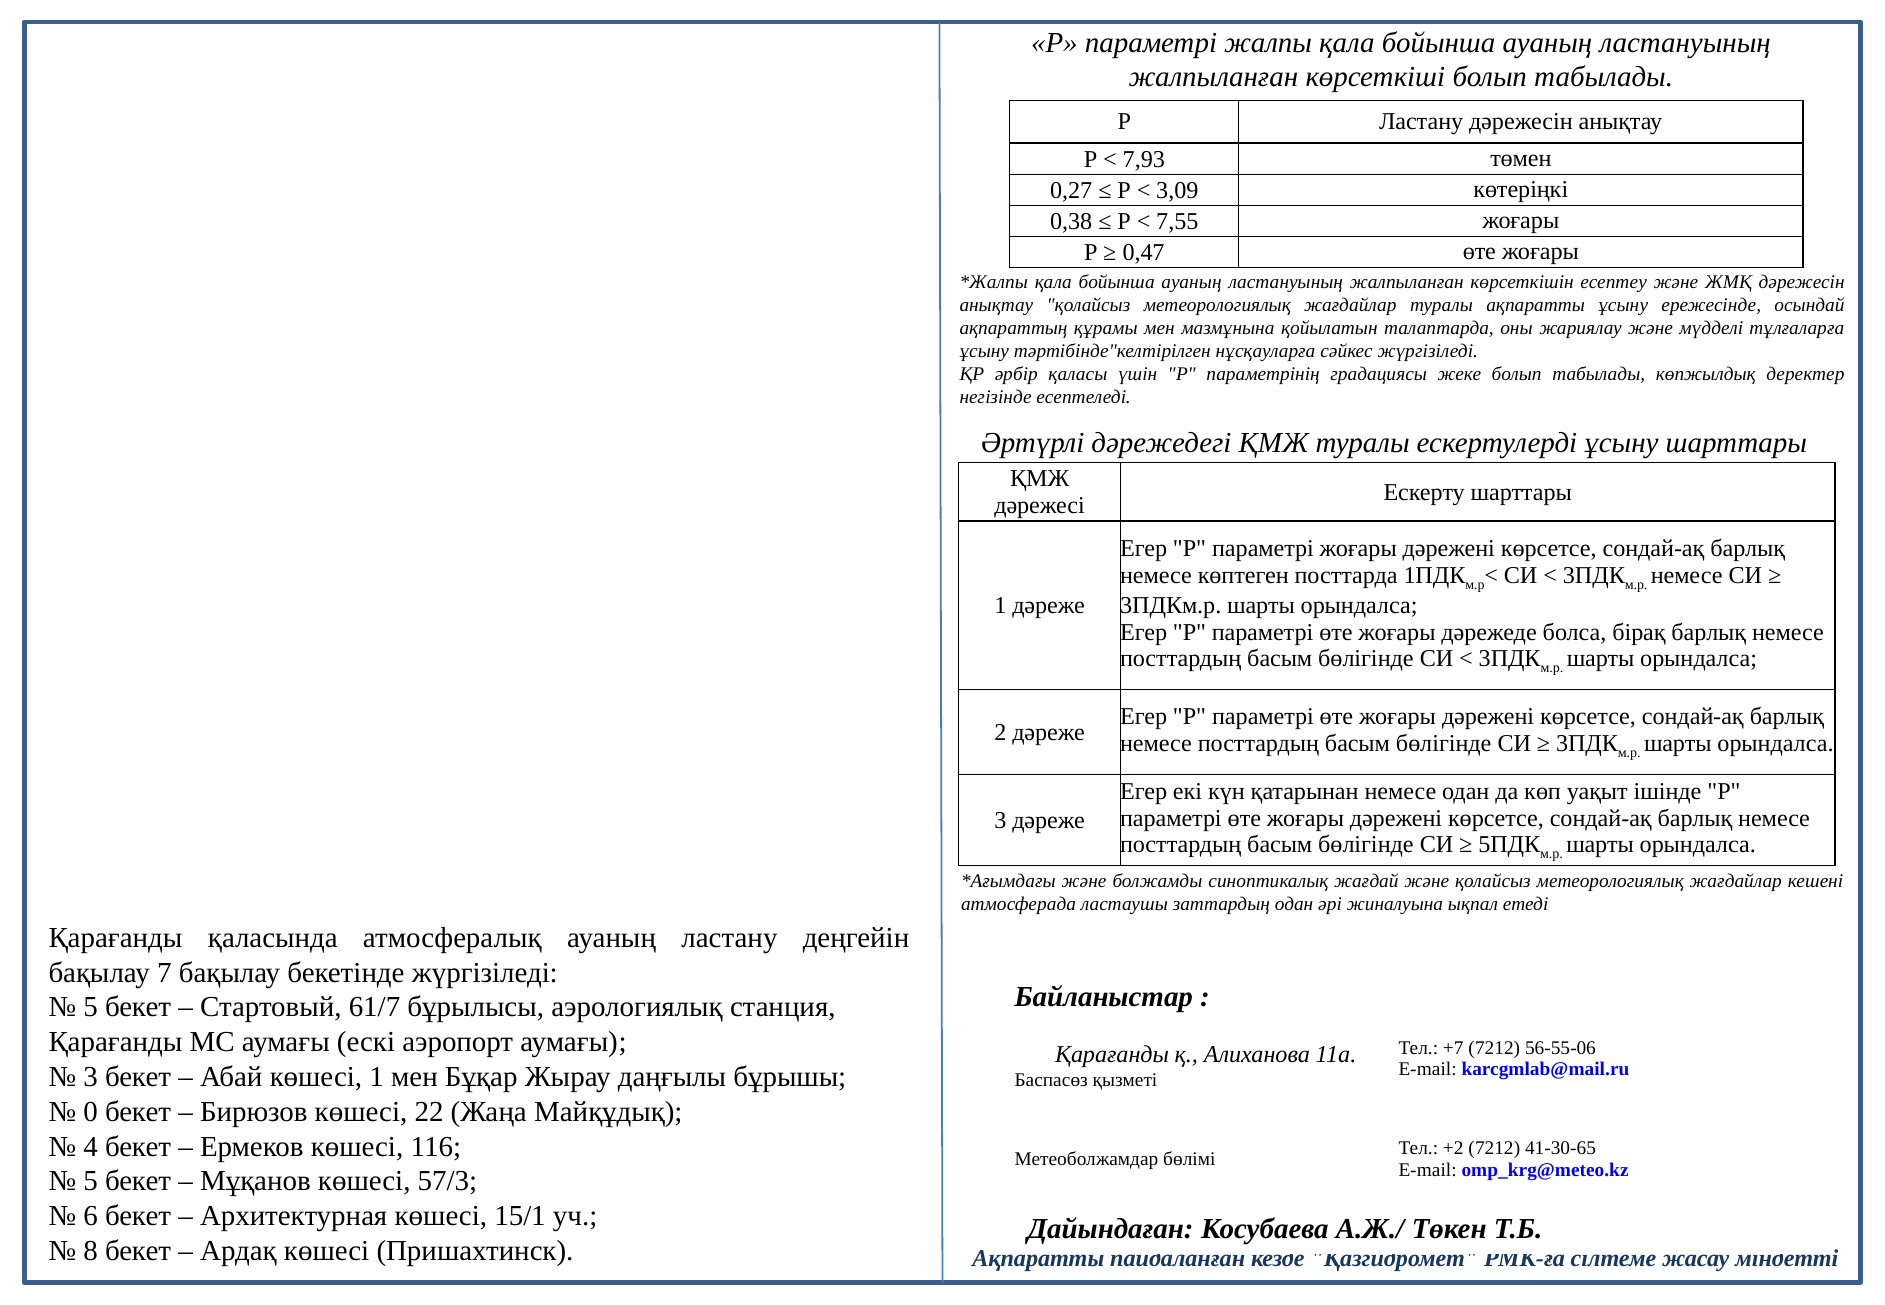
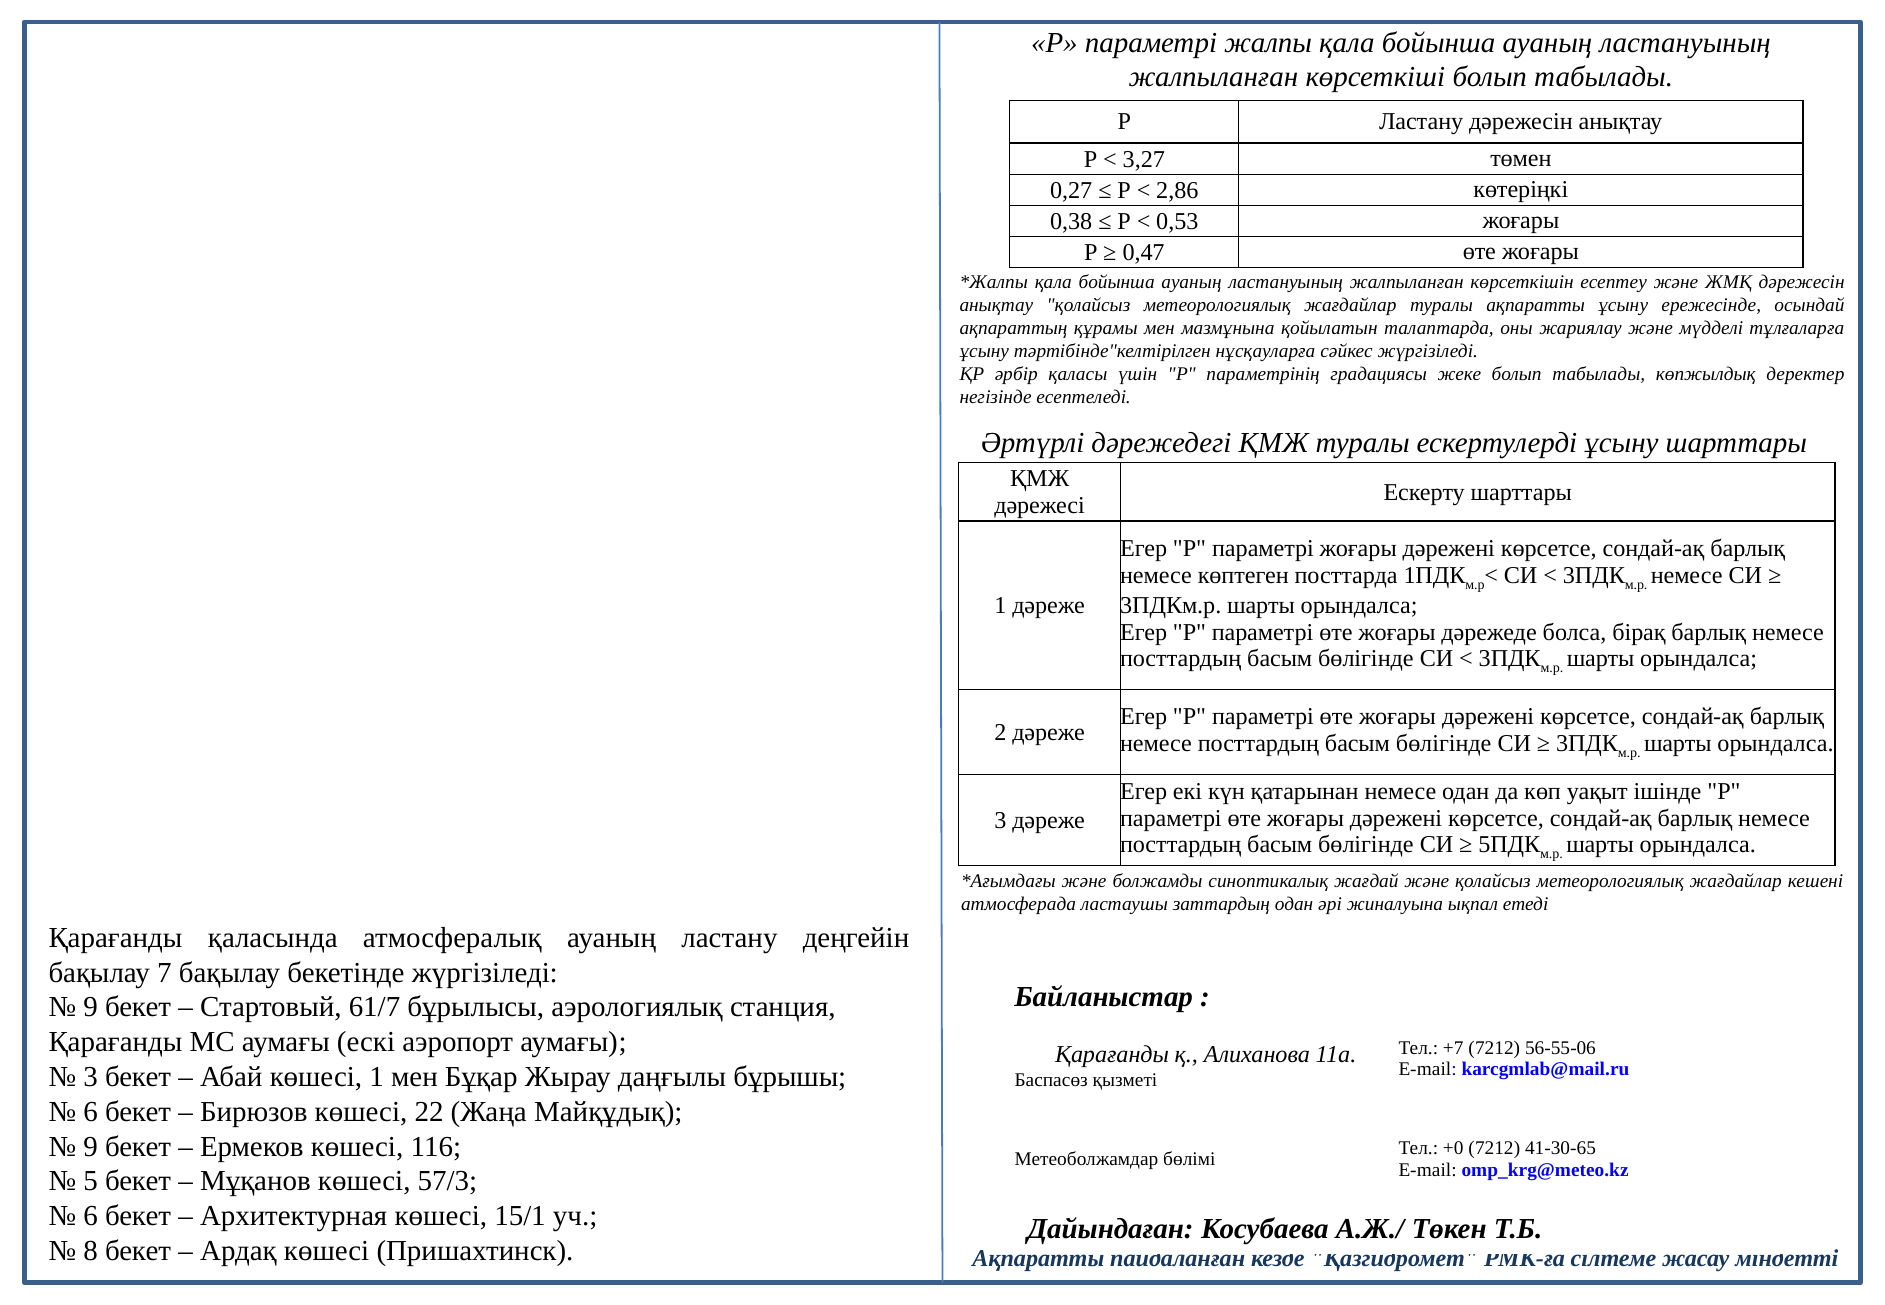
7,93: 7,93 -> 3,27 (1144, 160)
3,09: 3,09 -> 2,86 (1177, 191)
7,55: 7,55 -> 0,53 (1177, 222)
5: 5 -> 9 (91, 1007)
0: 0 -> 6 (91, 1112)
4: 4 -> 9 (91, 1147)
+2: +2 -> +0 (1453, 1148)
